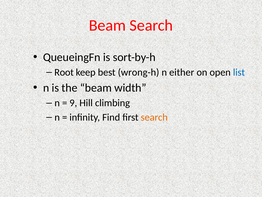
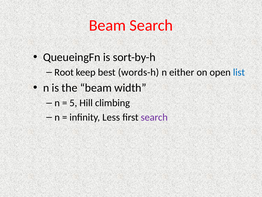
wrong-h: wrong-h -> words-h (138, 72)
9: 9 -> 5 (73, 103)
Find: Find -> Less (111, 117)
search colour: orange -> purple (154, 117)
